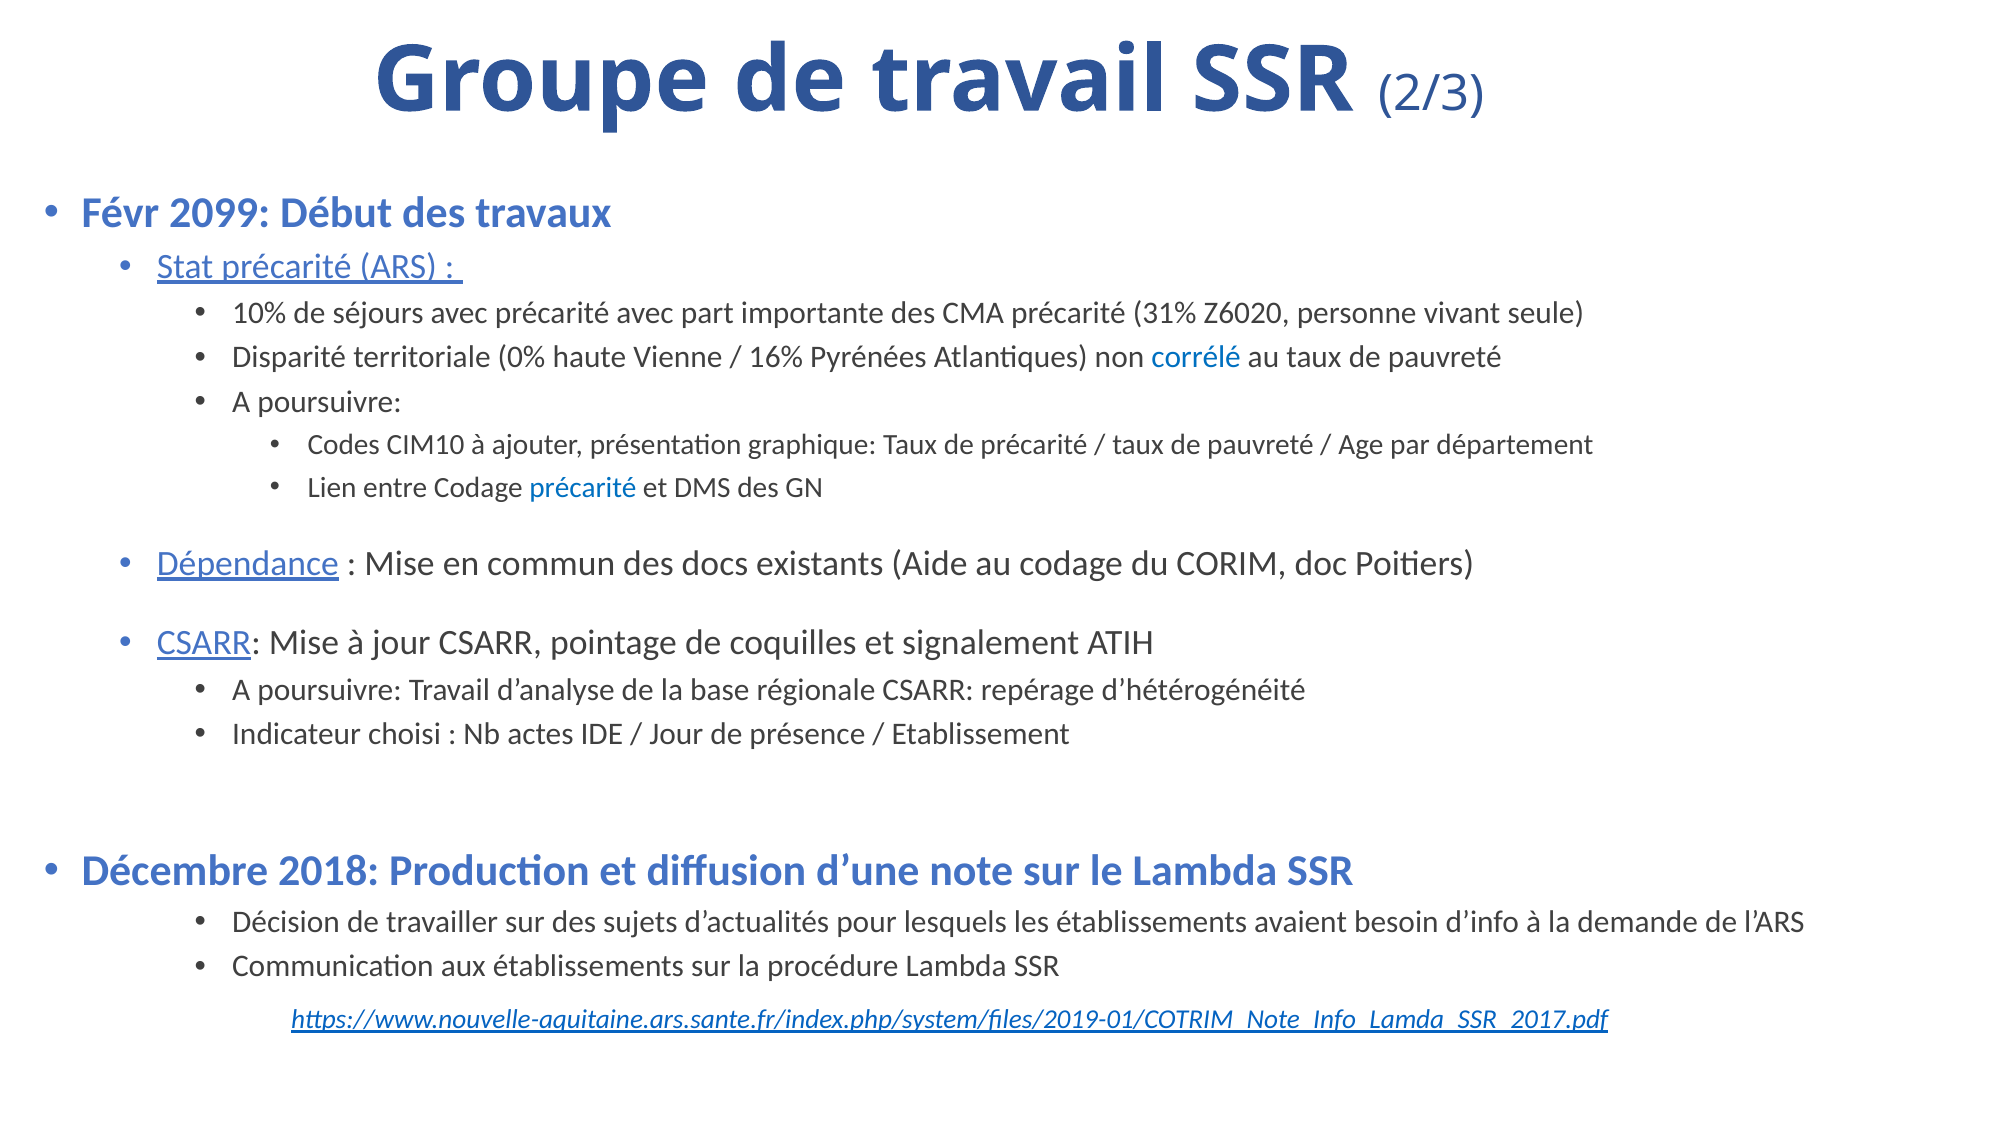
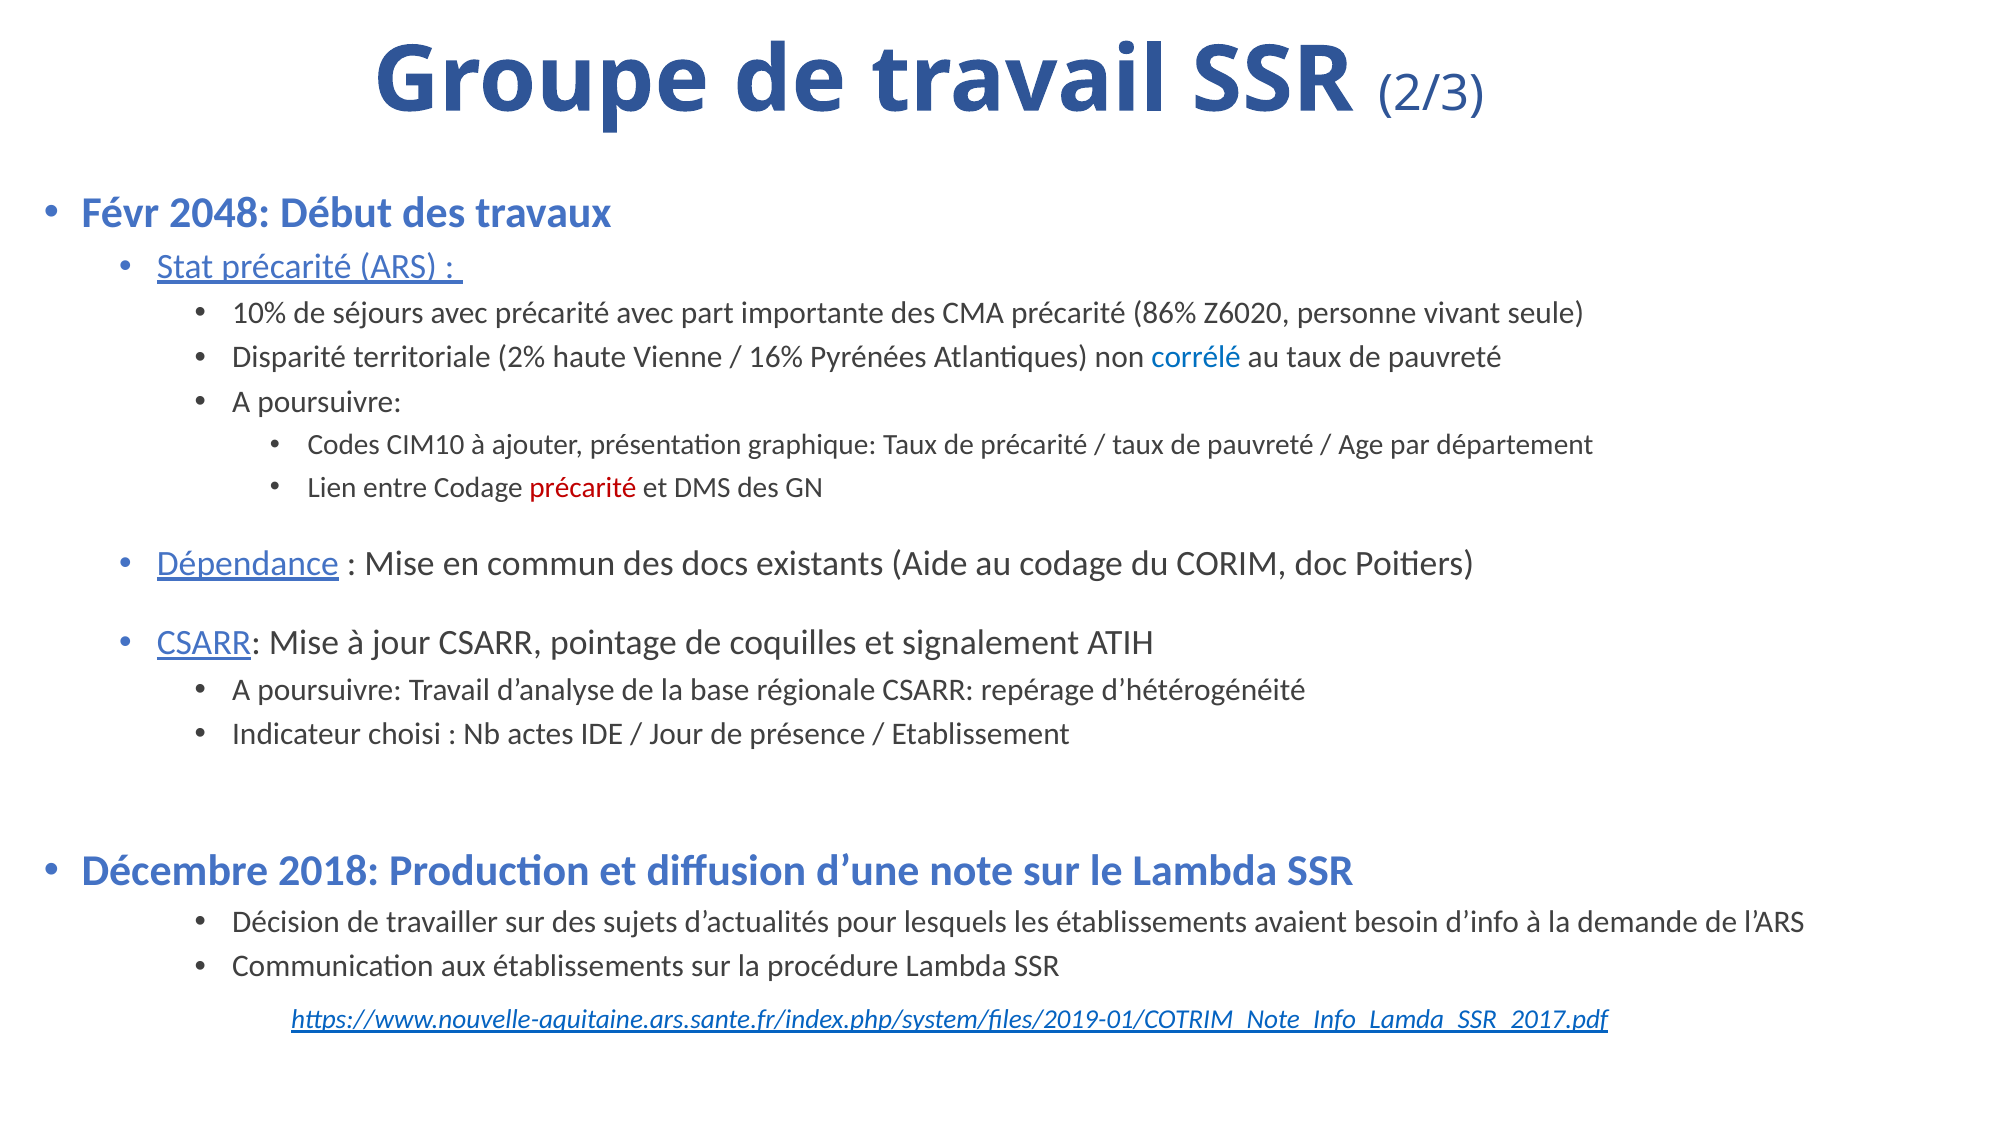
2099: 2099 -> 2048 (220, 213)
31%: 31% -> 86% (1165, 313)
0%: 0% -> 2% (522, 358)
précarité colour: blue -> red (583, 487)
